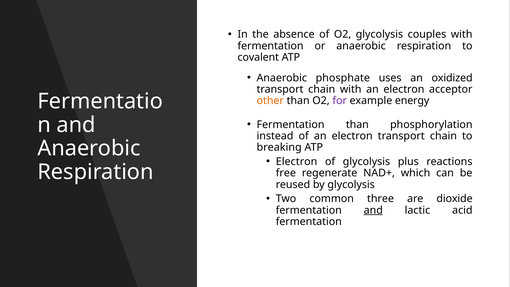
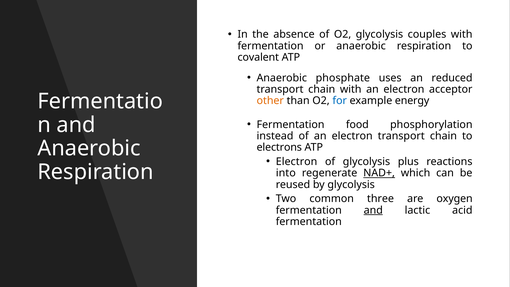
oxidized: oxidized -> reduced (452, 78)
for colour: purple -> blue (340, 101)
Fermentation than: than -> food (357, 124)
breaking: breaking -> electrons (279, 147)
free: free -> into (286, 173)
NAD+ underline: none -> present (379, 173)
dioxide: dioxide -> oxygen (455, 199)
